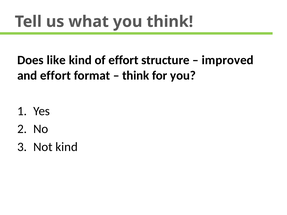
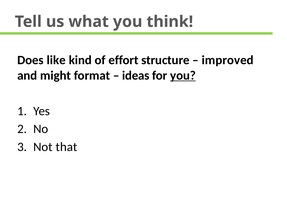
and effort: effort -> might (56, 76)
think: think -> ideas (136, 76)
you underline: none -> present (183, 76)
Not kind: kind -> that (67, 147)
